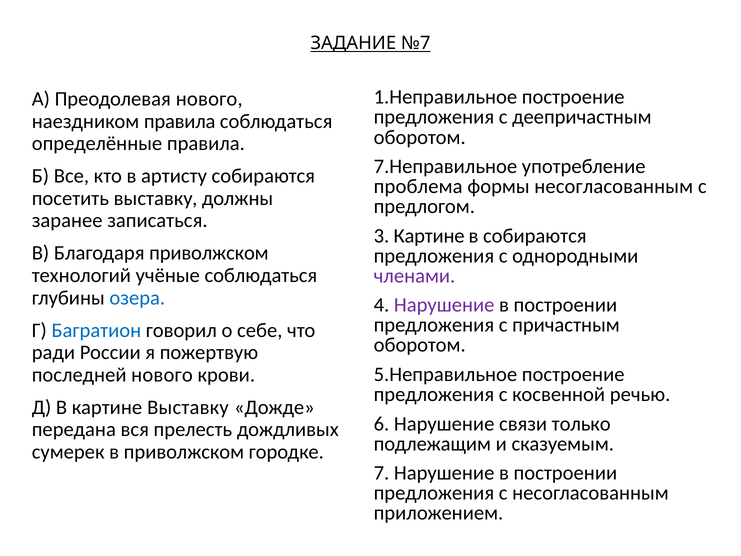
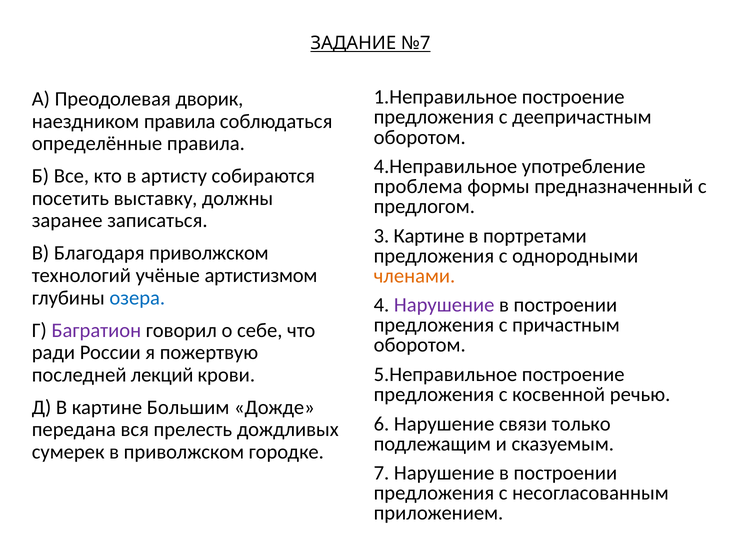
Преодолевая нового: нового -> дворик (209, 99)
7.Неправильное: 7.Неправильное -> 4.Неправильное (445, 166)
формы несогласованным: несогласованным -> предназначенный (614, 186)
в собираются: собираются -> портретами (535, 236)
учёные соблюдаться: соблюдаться -> артистизмом (261, 275)
членами colour: purple -> orange (414, 276)
Багратион colour: blue -> purple (96, 330)
последней нового: нового -> лекций (162, 375)
картине Выставку: Выставку -> Большим (188, 407)
